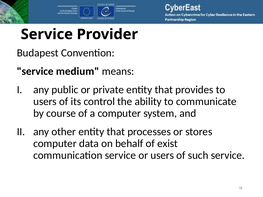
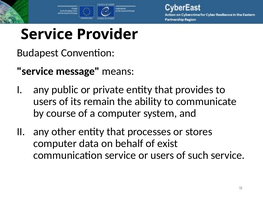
medium: medium -> message (78, 71)
control: control -> remain (99, 102)
